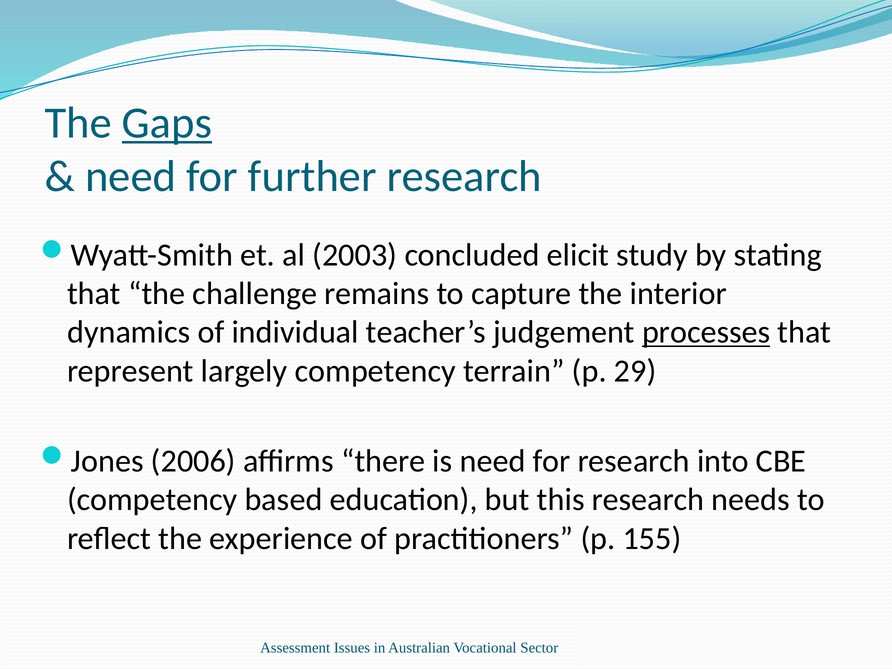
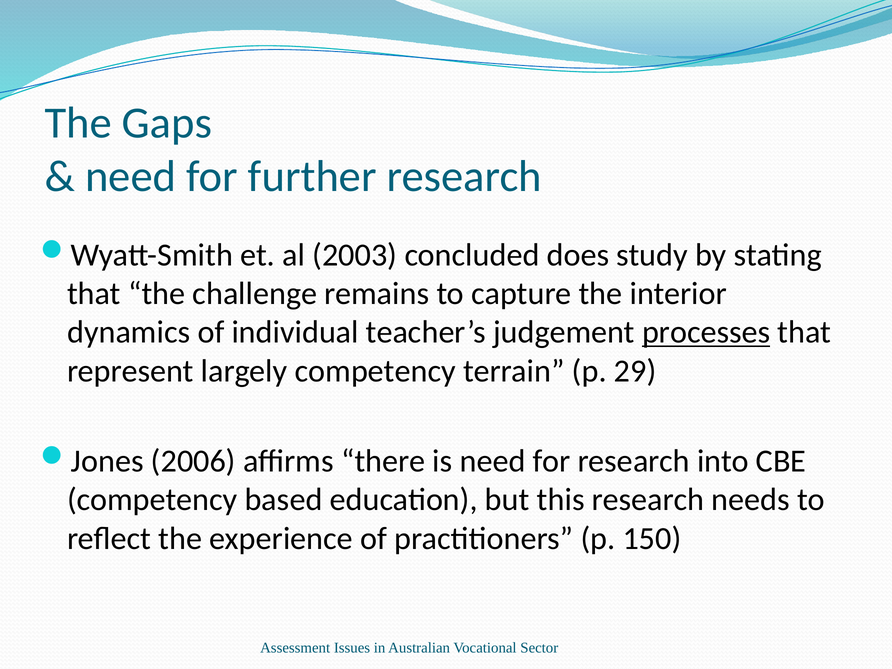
Gaps underline: present -> none (167, 123)
elicit: elicit -> does (578, 255)
155: 155 -> 150 (652, 538)
